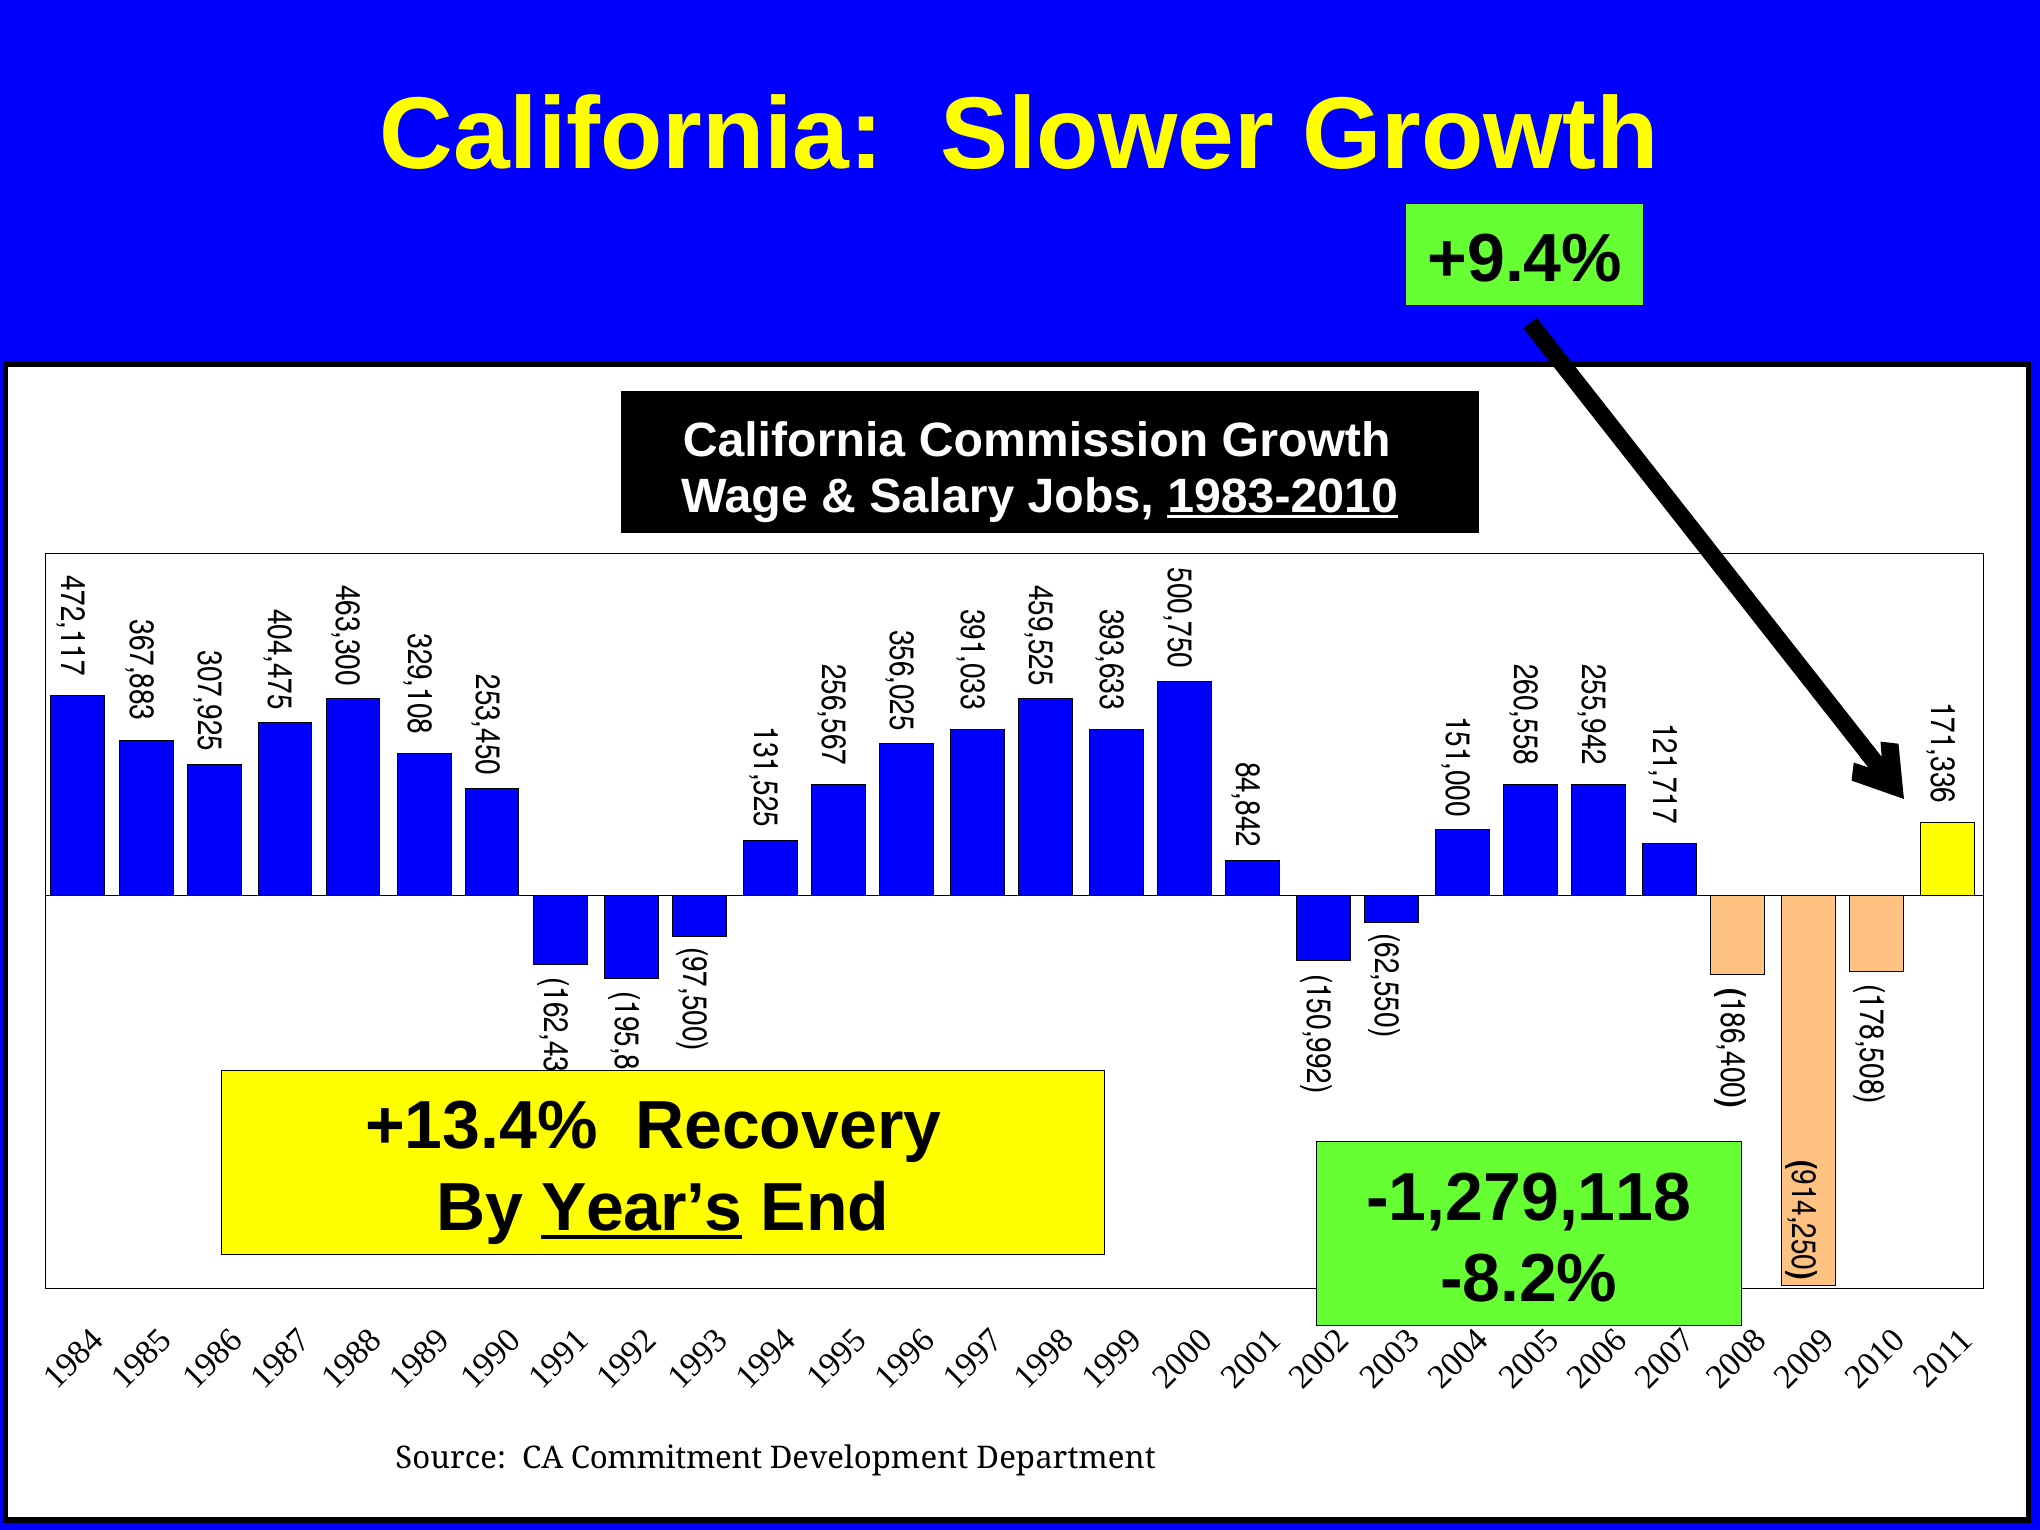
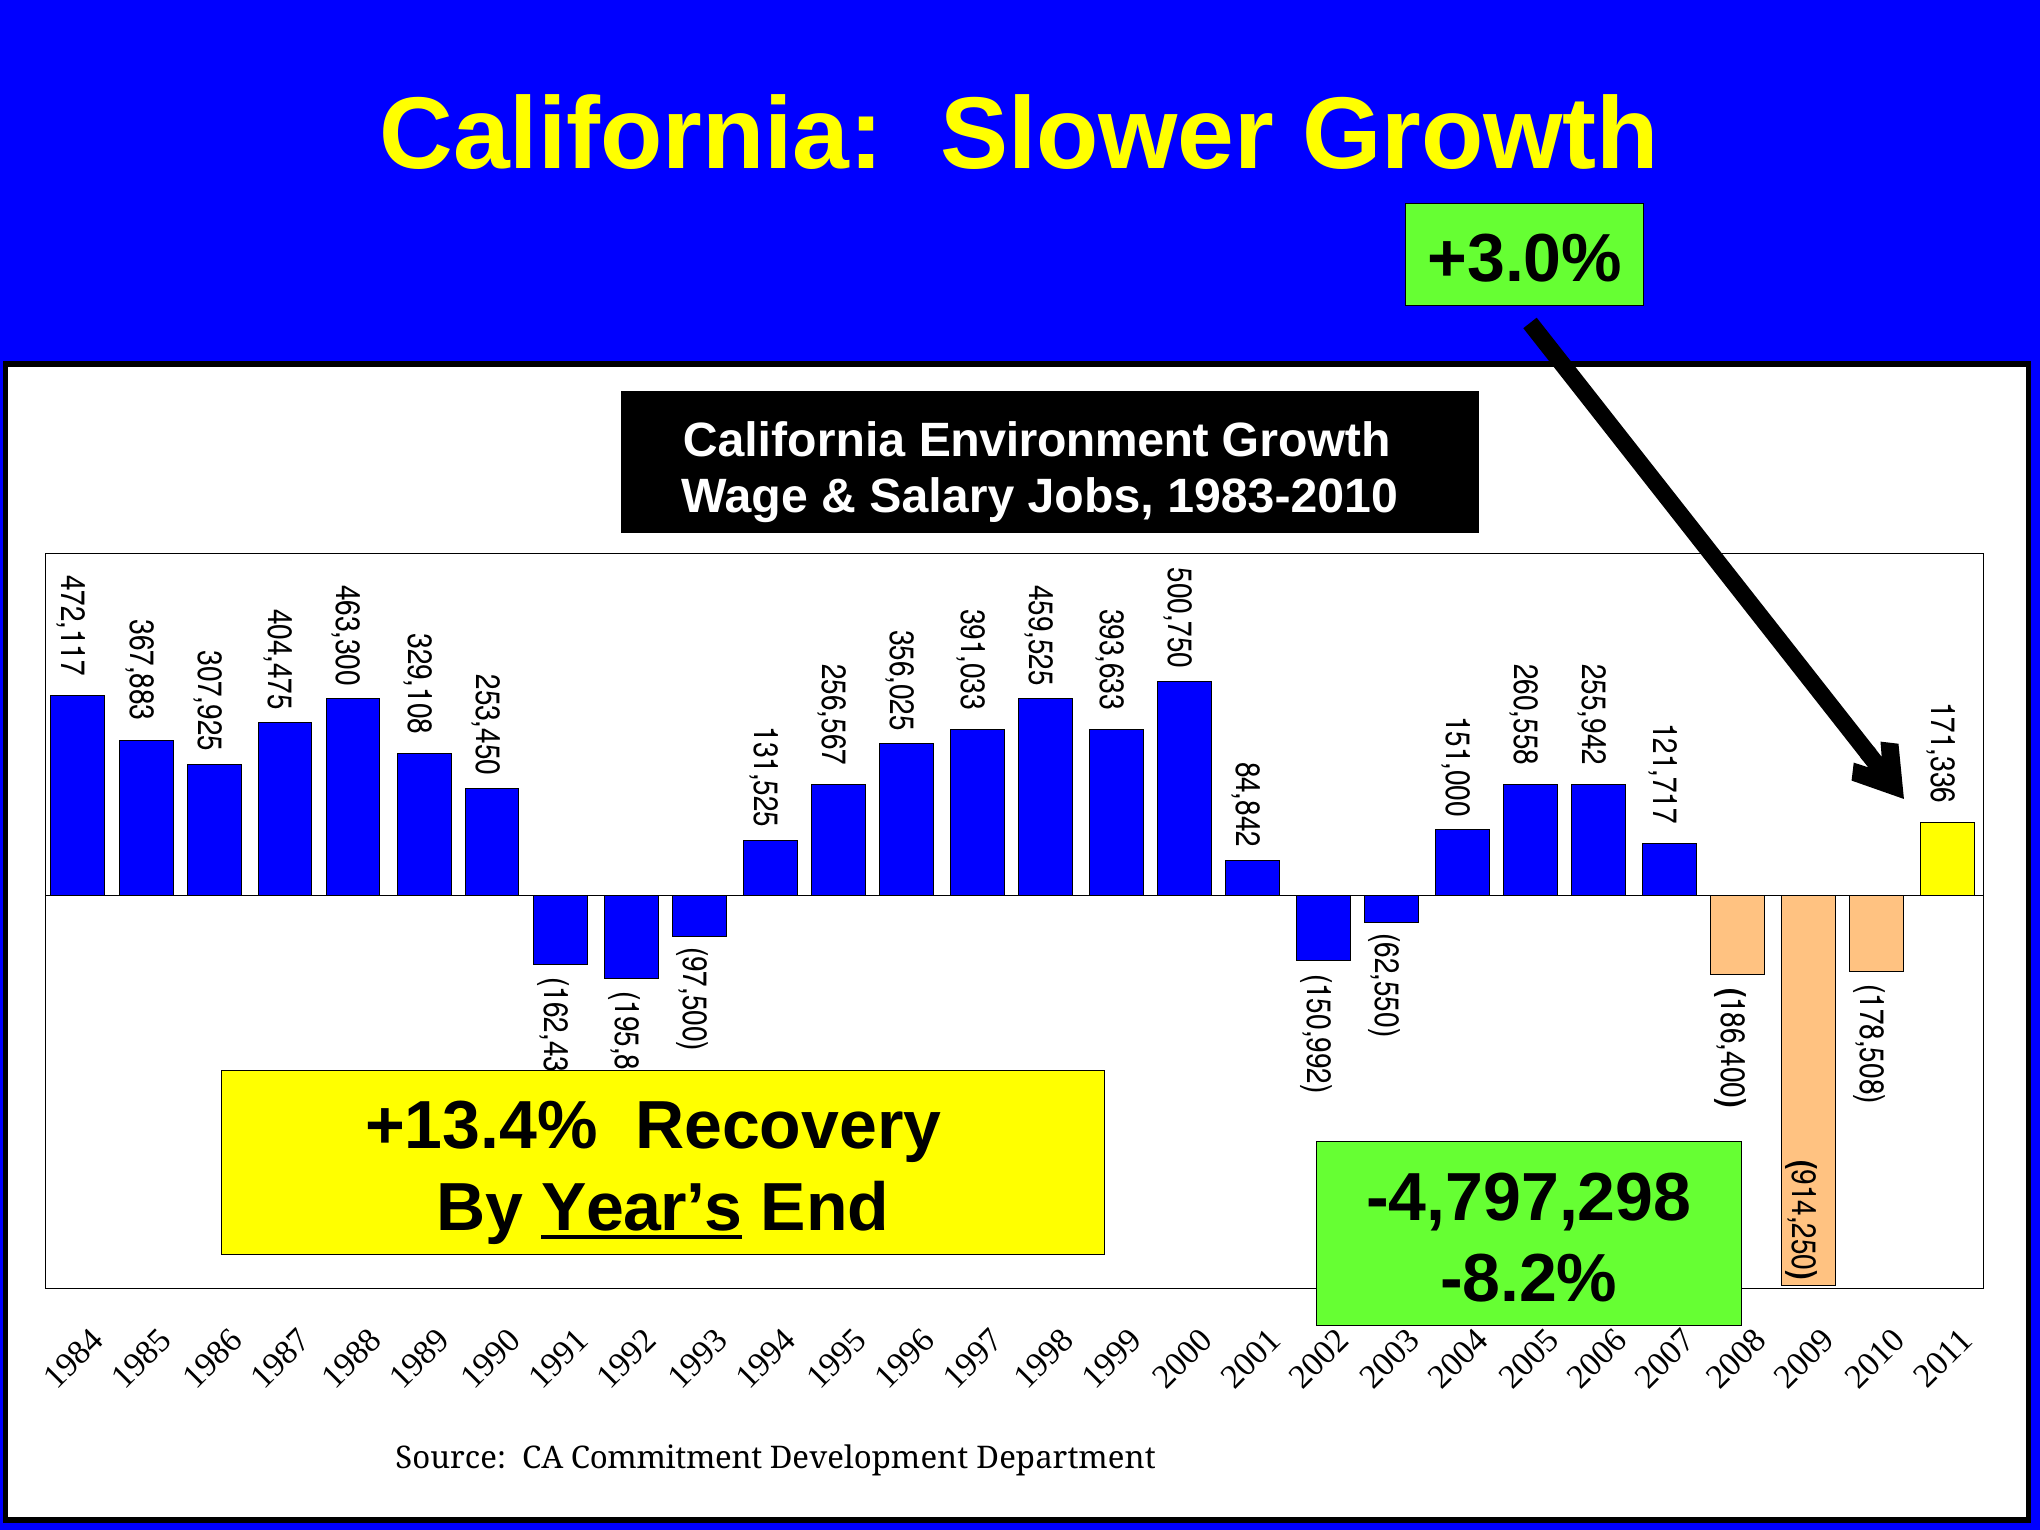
+9.4%: +9.4% -> +3.0% (1525, 260)
Commission: Commission -> Environment (1064, 441)
1983-2010 underline: present -> none (1283, 496)
-1,279,118: -1,279,118 -> -4,797,298 (1529, 1198)
